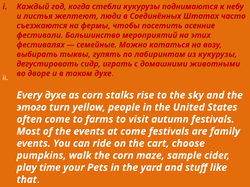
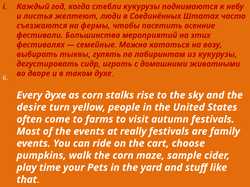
этого: этого -> desire (32, 108)
at come: come -> really (133, 132)
